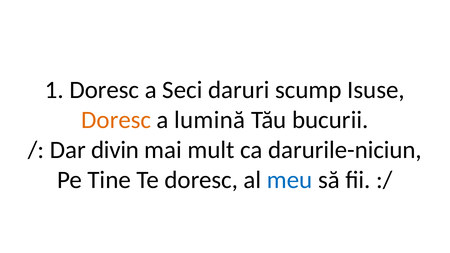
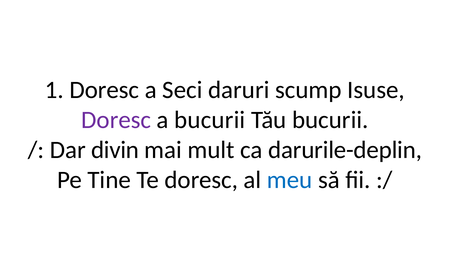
Doresc colour: orange -> purple (116, 120)
a lumină: lumină -> bucurii (210, 120)
darurile-niciun: darurile-niciun -> darurile-deplin (345, 150)
